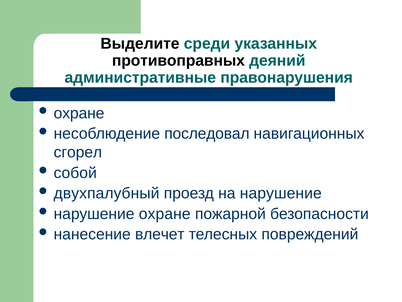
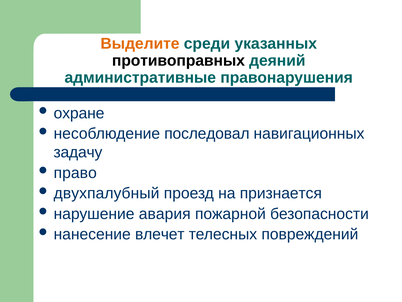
Выделите colour: black -> orange (140, 44)
сгорел: сгорел -> задачу (78, 152)
собой: собой -> право (75, 173)
на нарушение: нарушение -> признается (281, 193)
нарушение охране: охране -> авария (165, 214)
